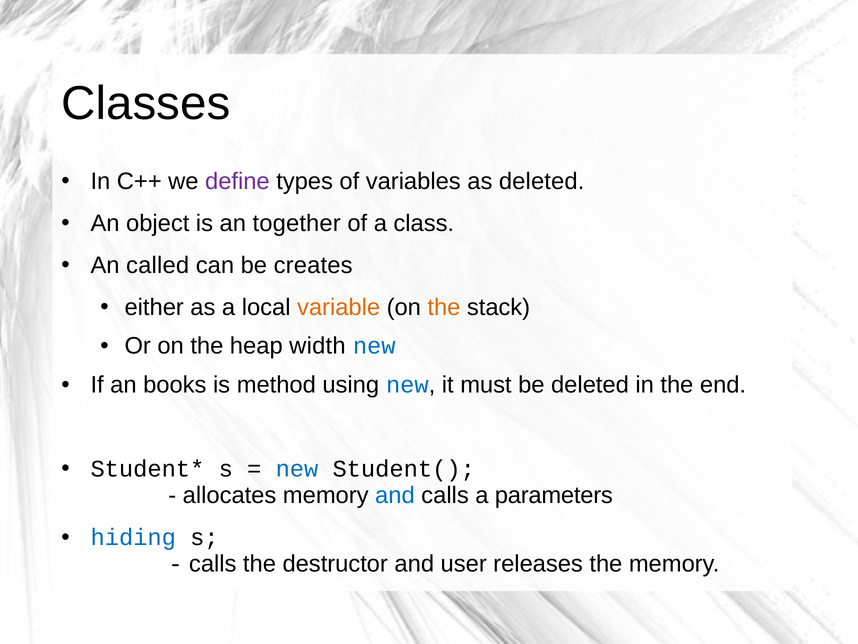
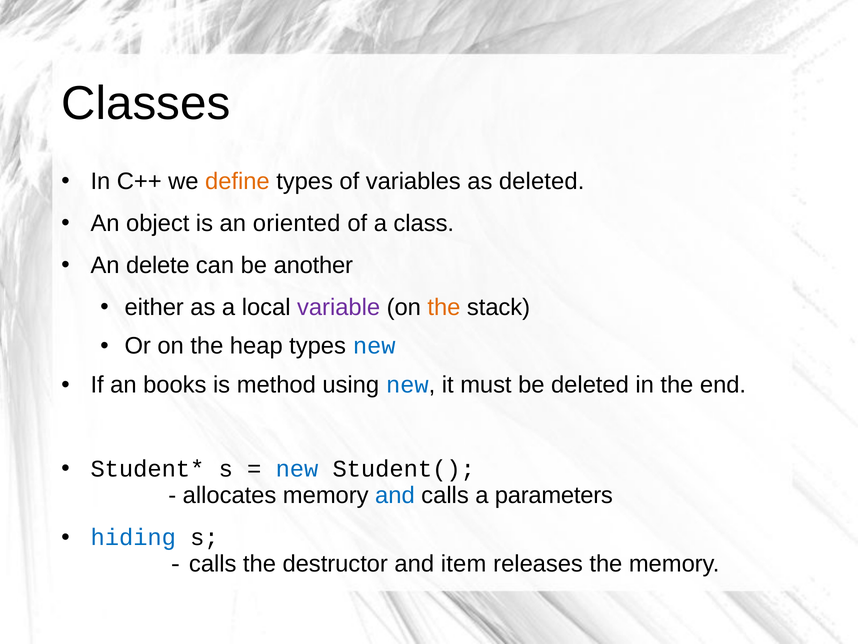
define colour: purple -> orange (237, 181)
together: together -> oriented (297, 223)
called: called -> delete (158, 265)
creates: creates -> another (313, 265)
variable colour: orange -> purple (339, 307)
heap width: width -> types (318, 346)
user: user -> item (464, 563)
